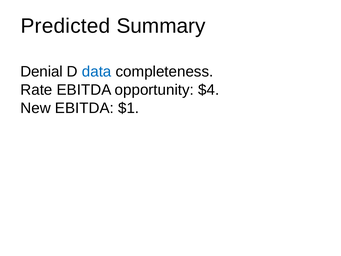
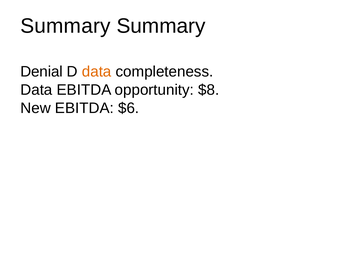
Predicted: Predicted -> Summary (65, 26)
data colour: blue -> orange (97, 72)
Rate: Rate -> Data (36, 90)
$4: $4 -> $8 (209, 90)
$1: $1 -> $6 (129, 108)
